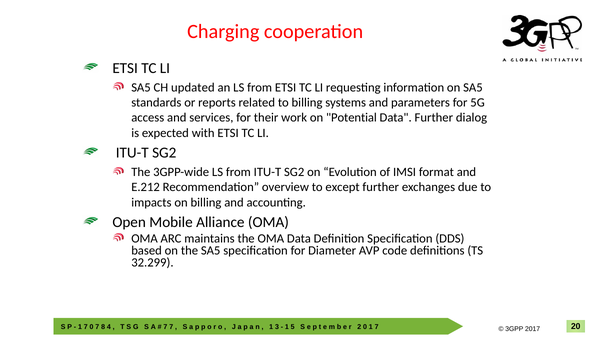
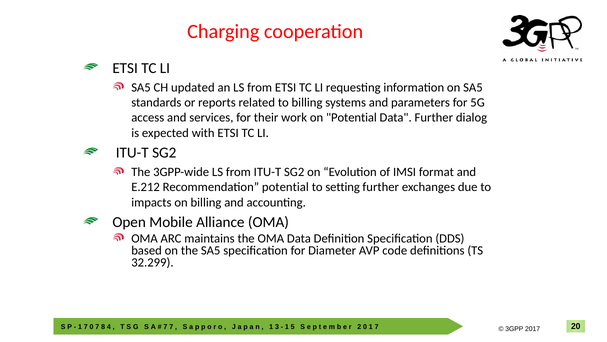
Recommendation overview: overview -> potential (285, 187)
except: except -> setting (343, 187)
